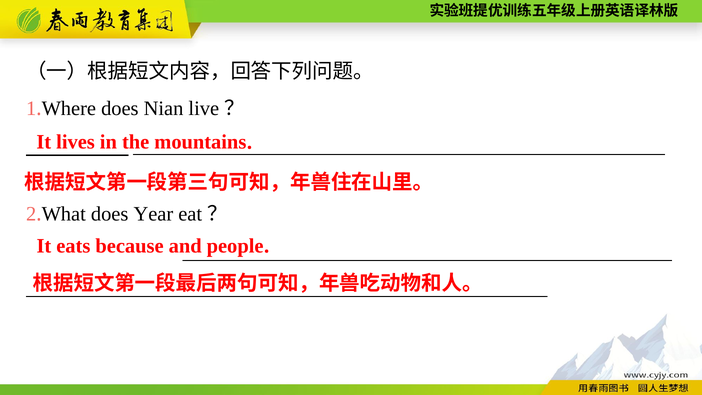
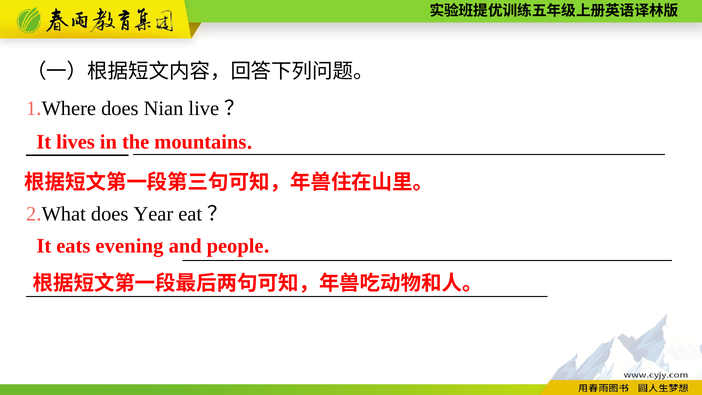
because: because -> evening (129, 246)
